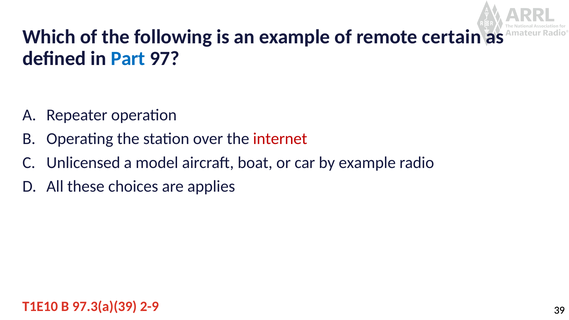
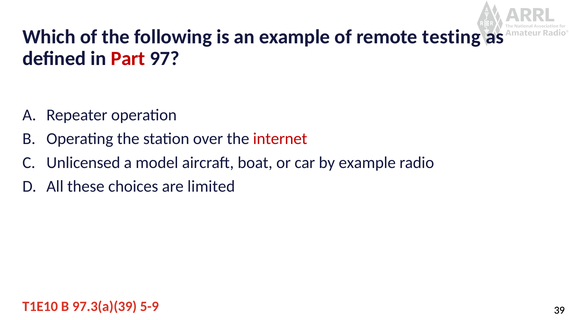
certain: certain -> testing (452, 37)
Part colour: blue -> red (128, 59)
applies: applies -> limited (211, 186)
2-9: 2-9 -> 5-9 (149, 306)
